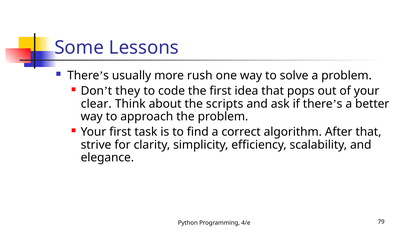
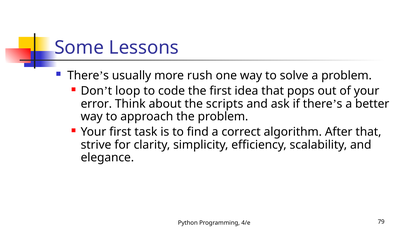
they: they -> loop (128, 91)
clear: clear -> error (96, 104)
